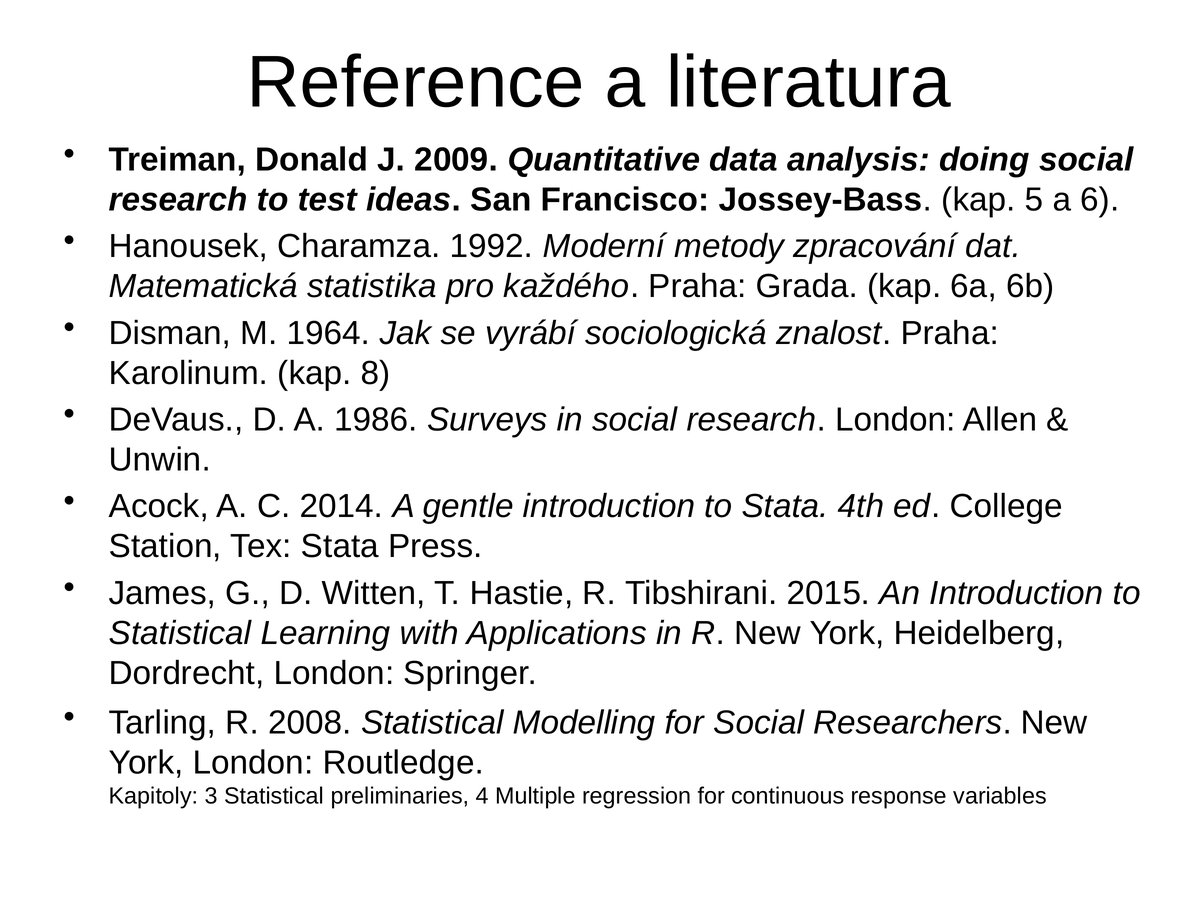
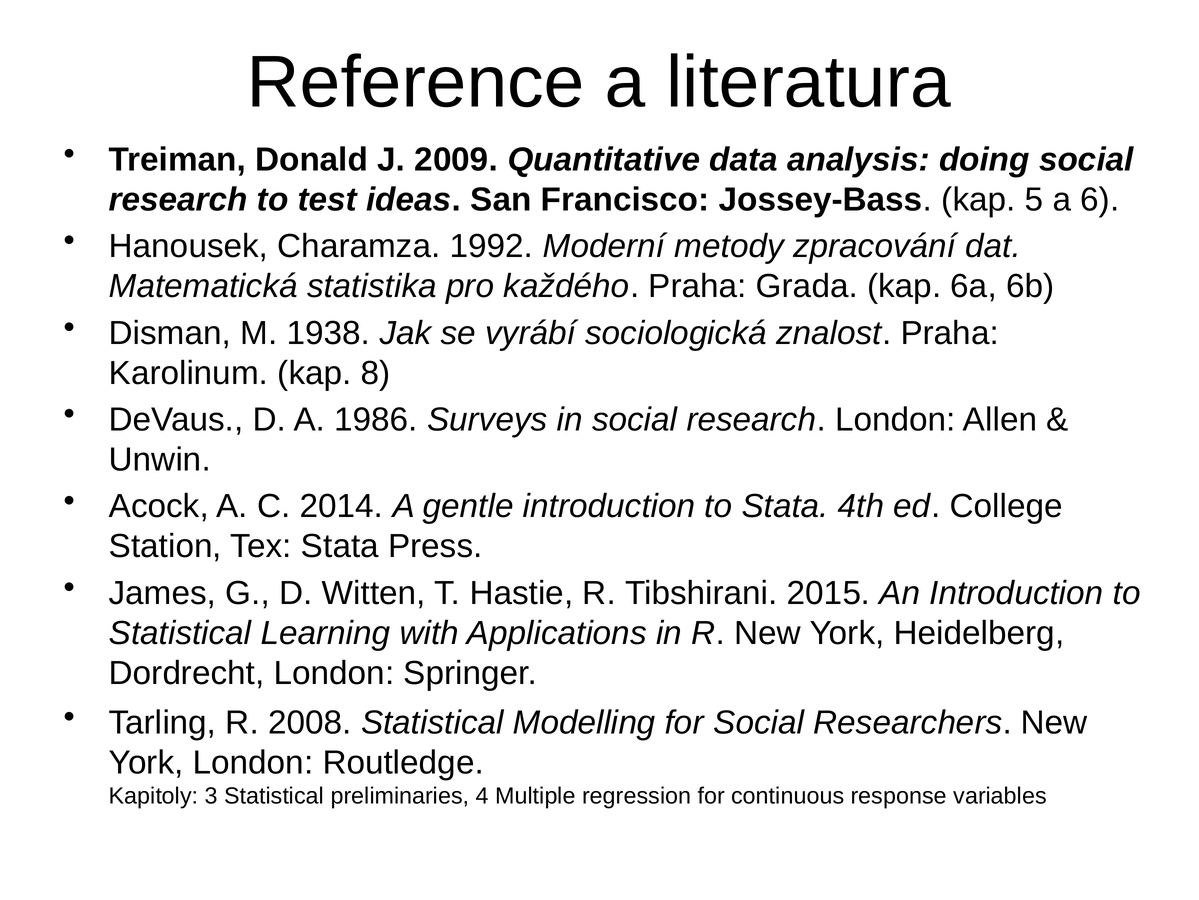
1964: 1964 -> 1938 (328, 333)
